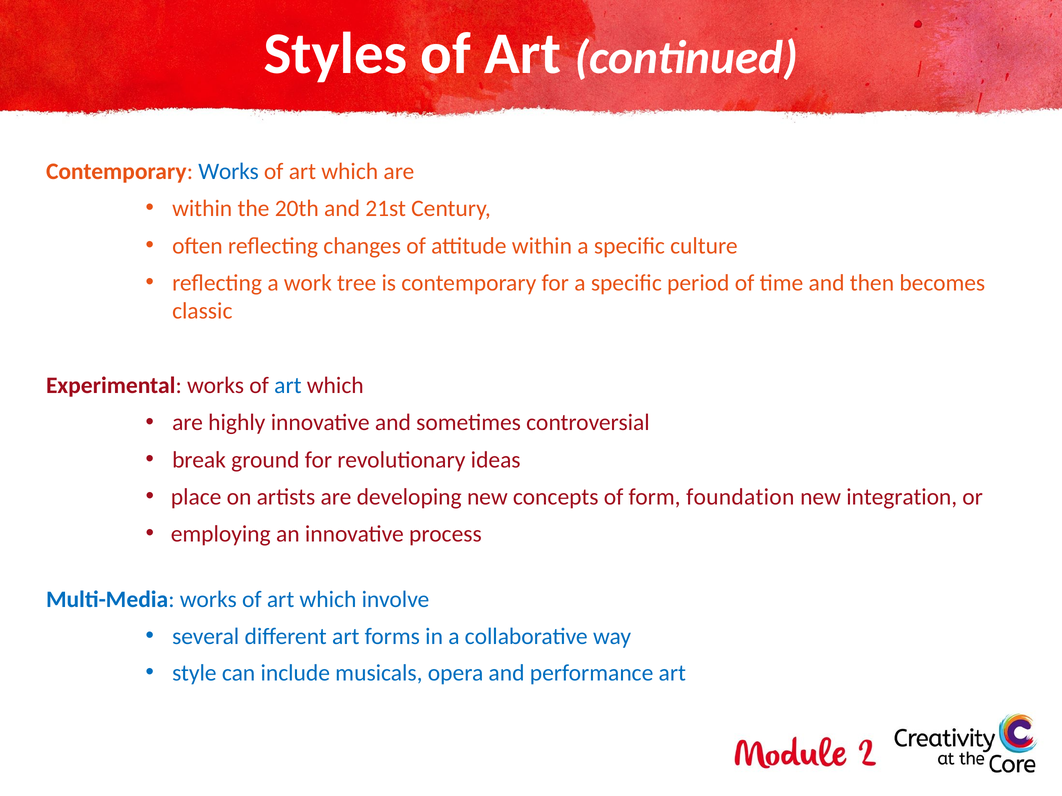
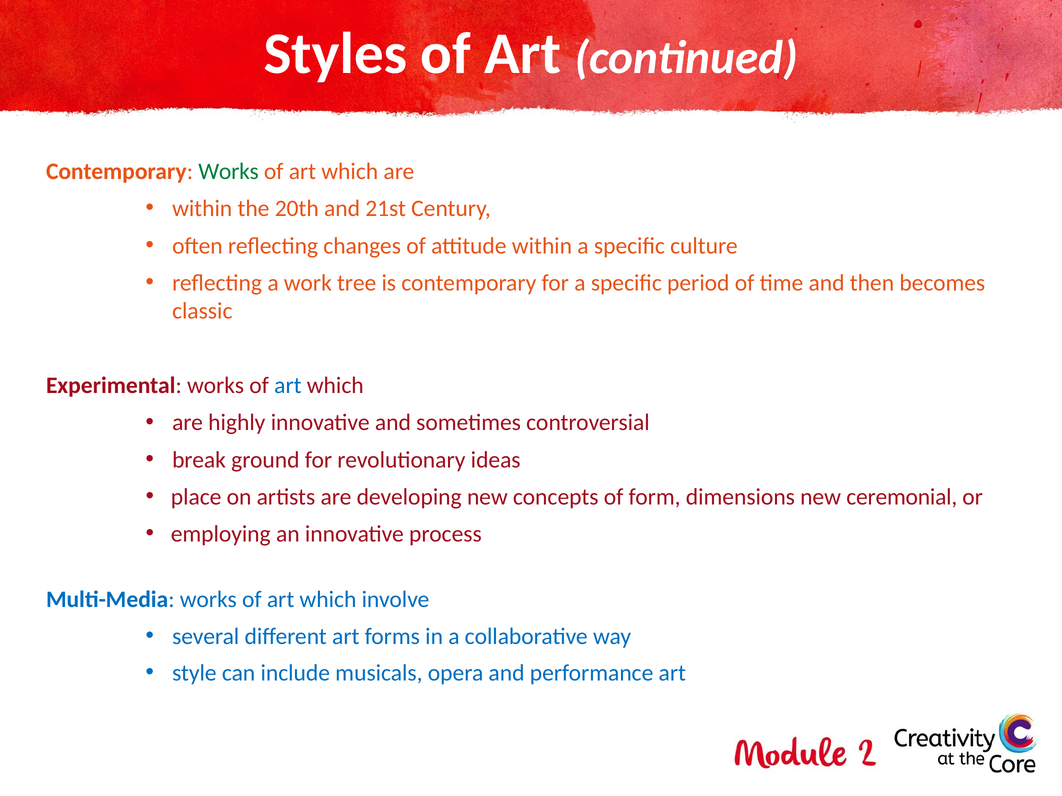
Works colour: blue -> green (229, 172)
foundation: foundation -> dimensions (740, 497)
integration: integration -> ceremonial (902, 497)
